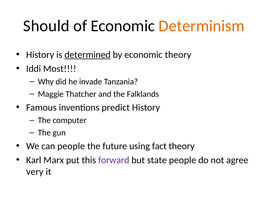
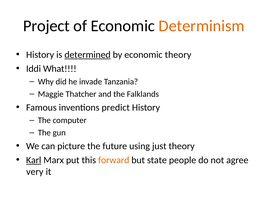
Should: Should -> Project (46, 26)
Most: Most -> What (60, 69)
can people: people -> picture (71, 146)
fact: fact -> just (159, 146)
Karl underline: none -> present (34, 160)
forward colour: purple -> orange (114, 160)
